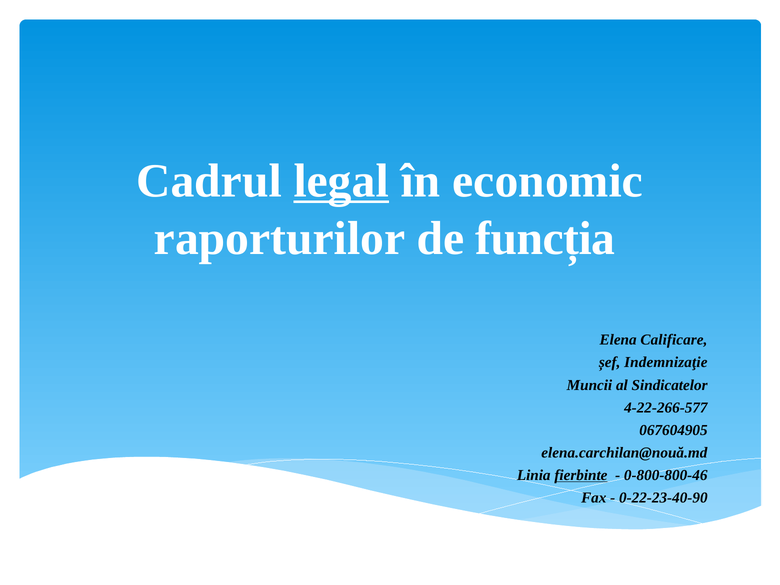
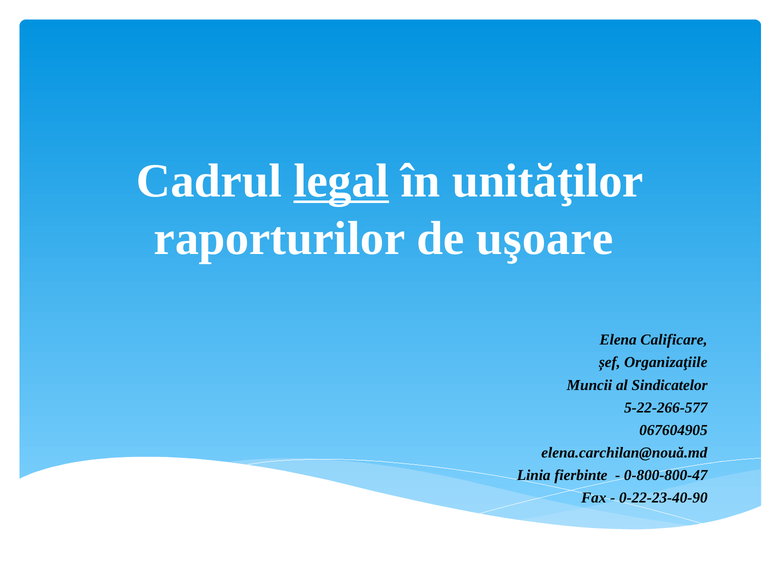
economic: economic -> unităţilor (548, 181)
funcția: funcția -> uşoare (545, 239)
Indemnizaţie: Indemnizaţie -> Organizaţiile (666, 362)
4-22-266-577: 4-22-266-577 -> 5-22-266-577 (666, 408)
fierbinte underline: present -> none (581, 475)
0-800-800-46: 0-800-800-46 -> 0-800-800-47 (666, 475)
